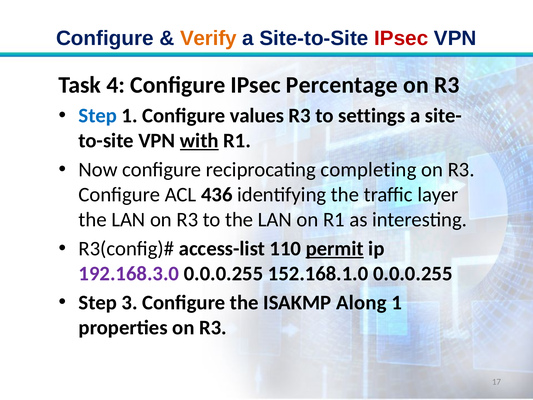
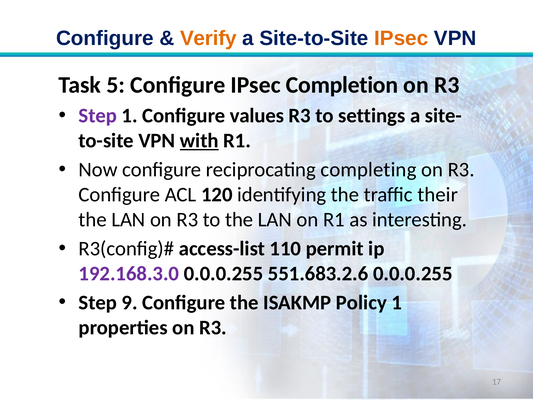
IPsec colour: red -> orange (401, 38)
4: 4 -> 5 (116, 85)
Percentage: Percentage -> Completion (342, 85)
Step colour: blue -> purple (98, 116)
436: 436 -> 120 (217, 195)
layer: layer -> their (438, 195)
permit underline: present -> none (335, 248)
152.168.1.0: 152.168.1.0 -> 551.683.2.6 (318, 273)
3: 3 -> 9 (130, 302)
Along: Along -> Policy (361, 302)
